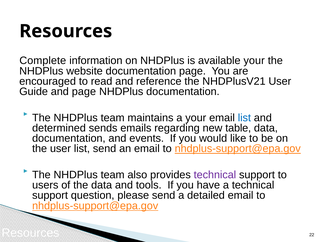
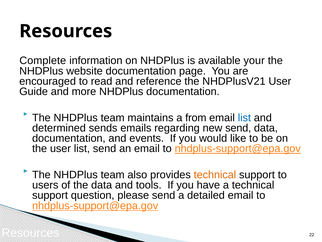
and page: page -> more (84, 91)
a your: your -> from (196, 117)
new table: table -> send (238, 128)
technical colour: purple -> orange (215, 174)
